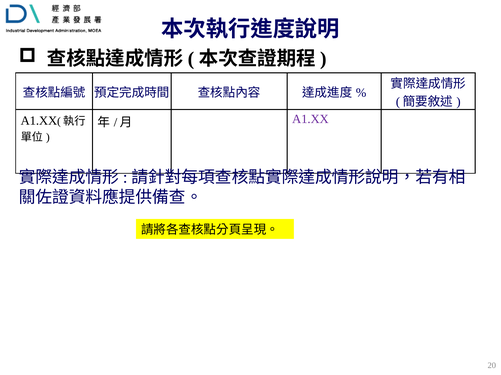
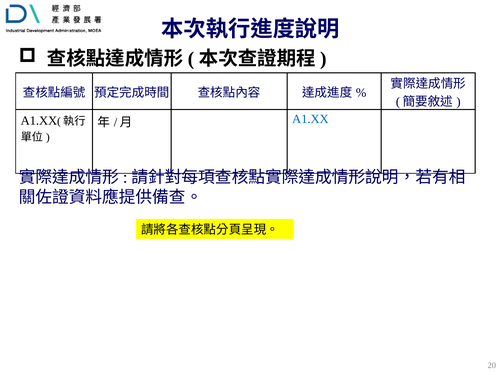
A1.XX colour: purple -> blue (310, 119)
